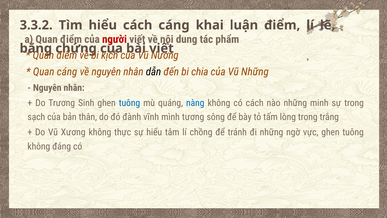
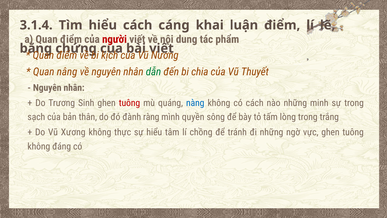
3.3.2: 3.3.2 -> 3.1.4 (36, 25)
Quan cáng: cáng -> nâng (67, 72)
dẫn colour: black -> green (153, 72)
Vũ Những: Những -> Thuyết (255, 72)
tuông colour: blue -> red (129, 103)
vĩnh: vĩnh -> ràng (151, 117)
tương: tương -> quyền (193, 117)
